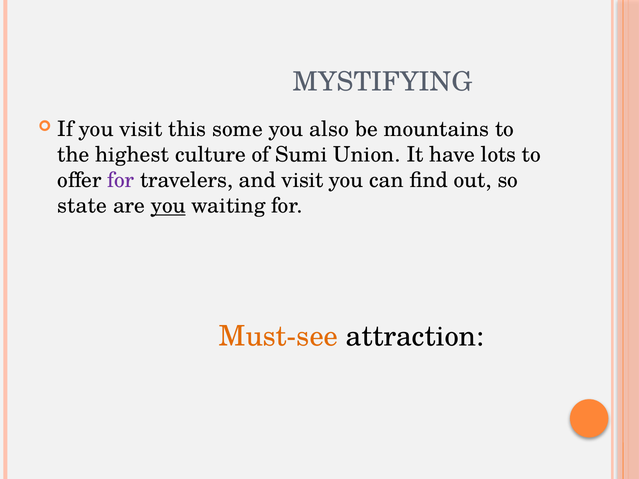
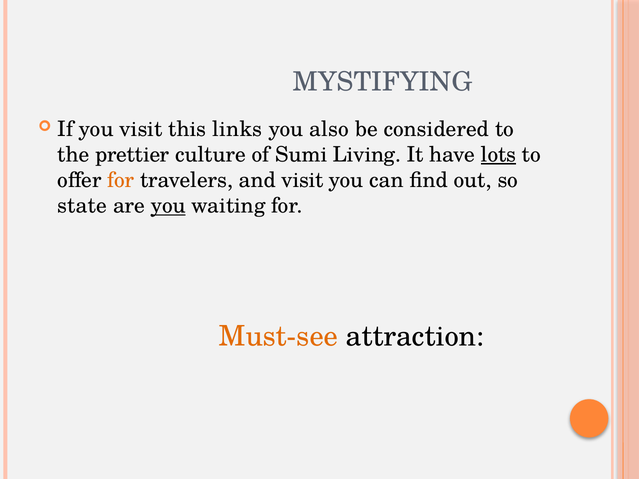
some: some -> links (237, 129)
mountains: mountains -> considered (436, 129)
highest: highest -> prettier (132, 155)
Union: Union -> Living (367, 155)
lots underline: none -> present (499, 155)
for colour: purple -> orange (121, 180)
